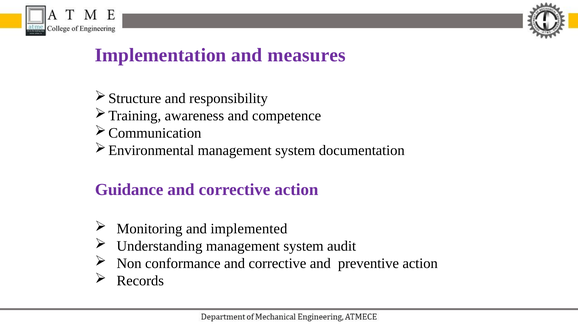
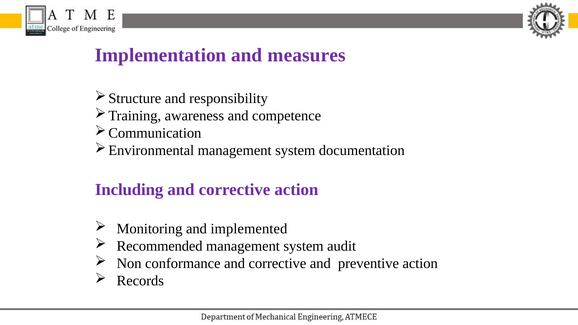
Guidance: Guidance -> Including (129, 190)
Understanding: Understanding -> Recommended (160, 246)
